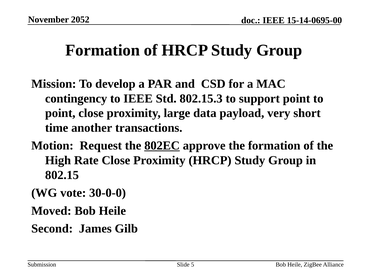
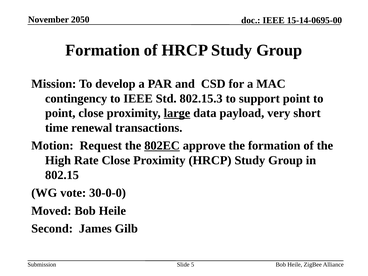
2052: 2052 -> 2050 (80, 20)
large underline: none -> present (177, 113)
another: another -> renewal (92, 128)
